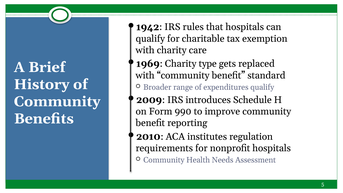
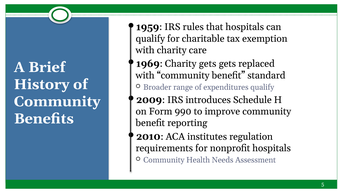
1942: 1942 -> 1959 (148, 27)
Charity type: type -> gets (208, 64)
